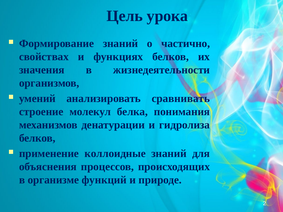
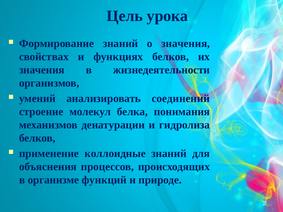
о частично: частично -> значения (186, 44)
сравнивать: сравнивать -> соединений (181, 99)
